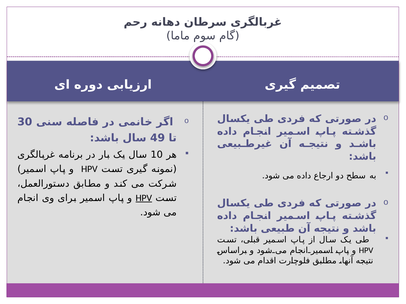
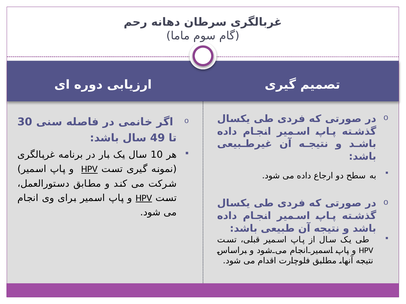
HPV underline: none -> present (89, 169)
